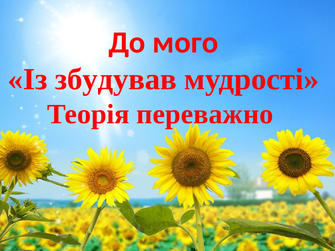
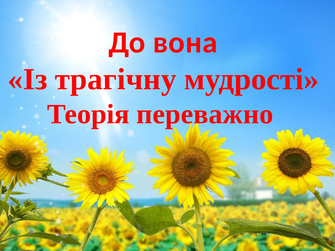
мого: мого -> вона (185, 43)
збудував: збудував -> трагічну (116, 79)
